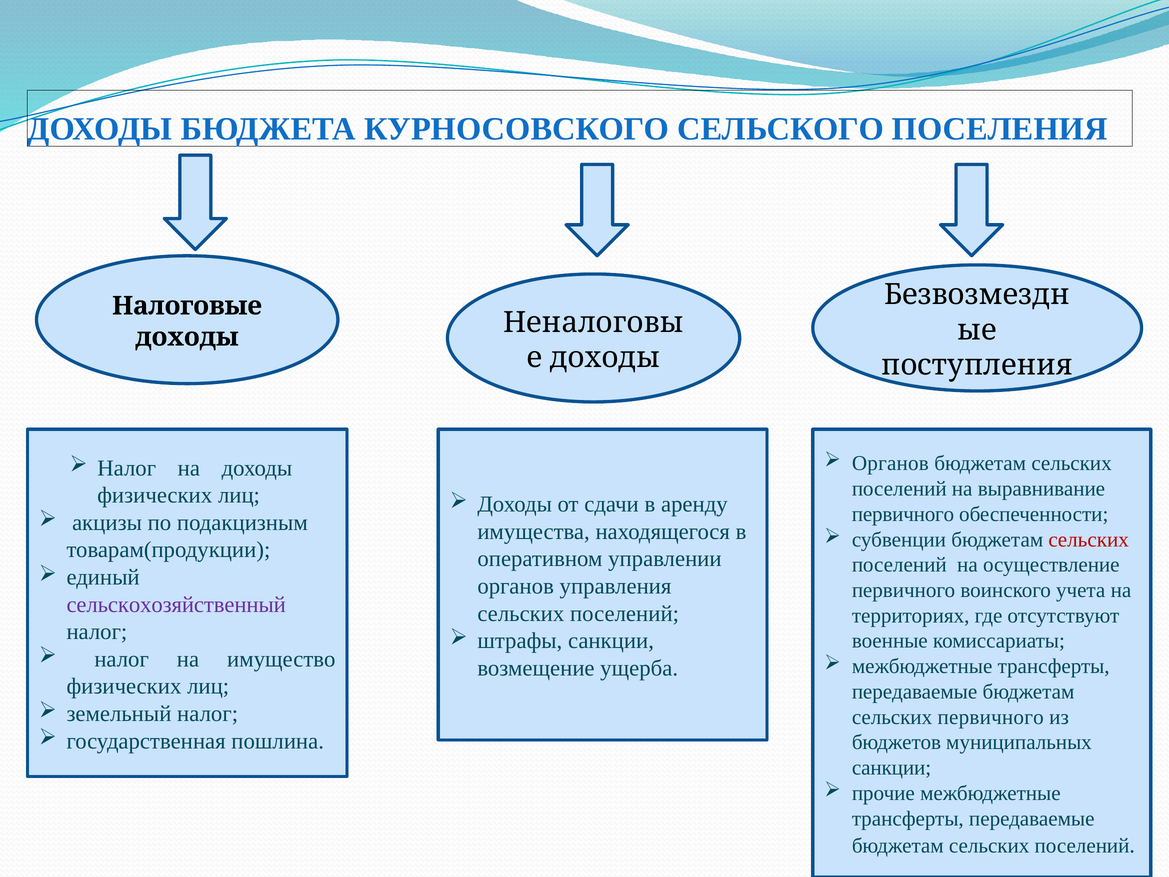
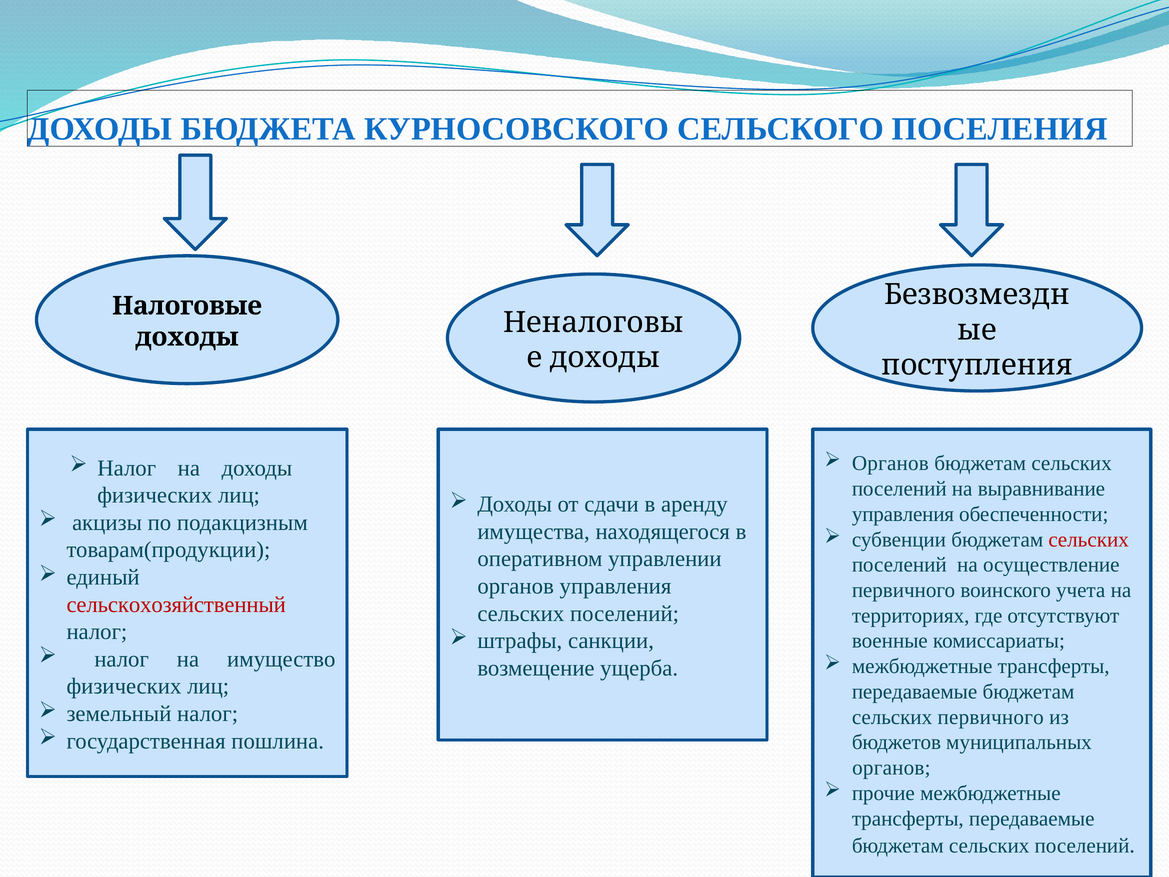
первичного: первичного -> управления (903, 514)
сельскохозяйственный colour: purple -> red (176, 604)
санкции: санкции -> органов (891, 768)
